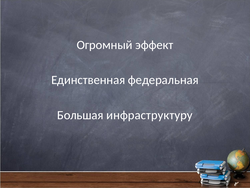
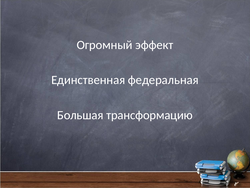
инфраструктуру: инфраструктуру -> трансформацию (150, 115)
